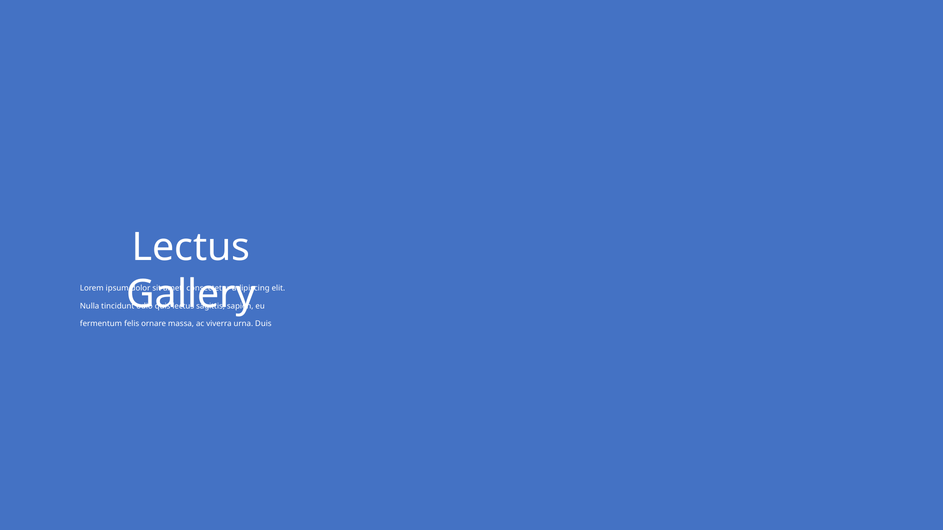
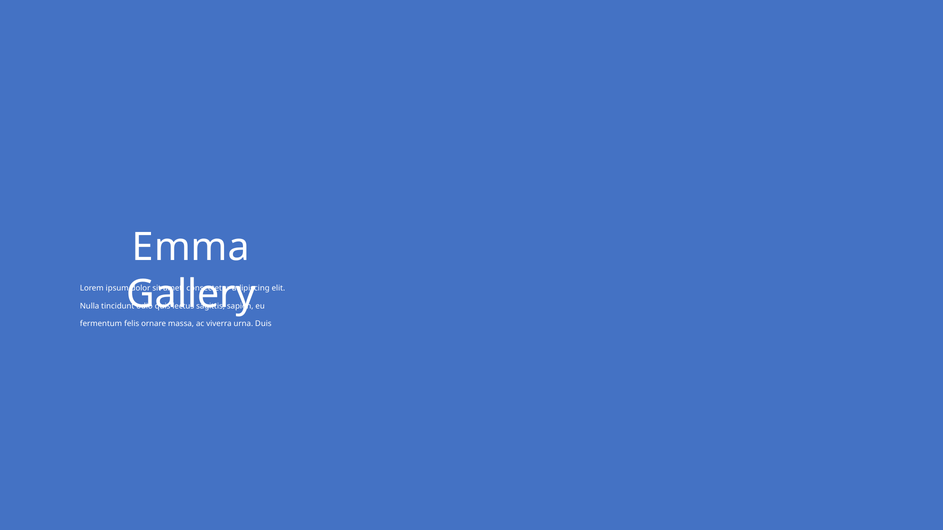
Lectus: Lectus -> Emma (191, 248)
